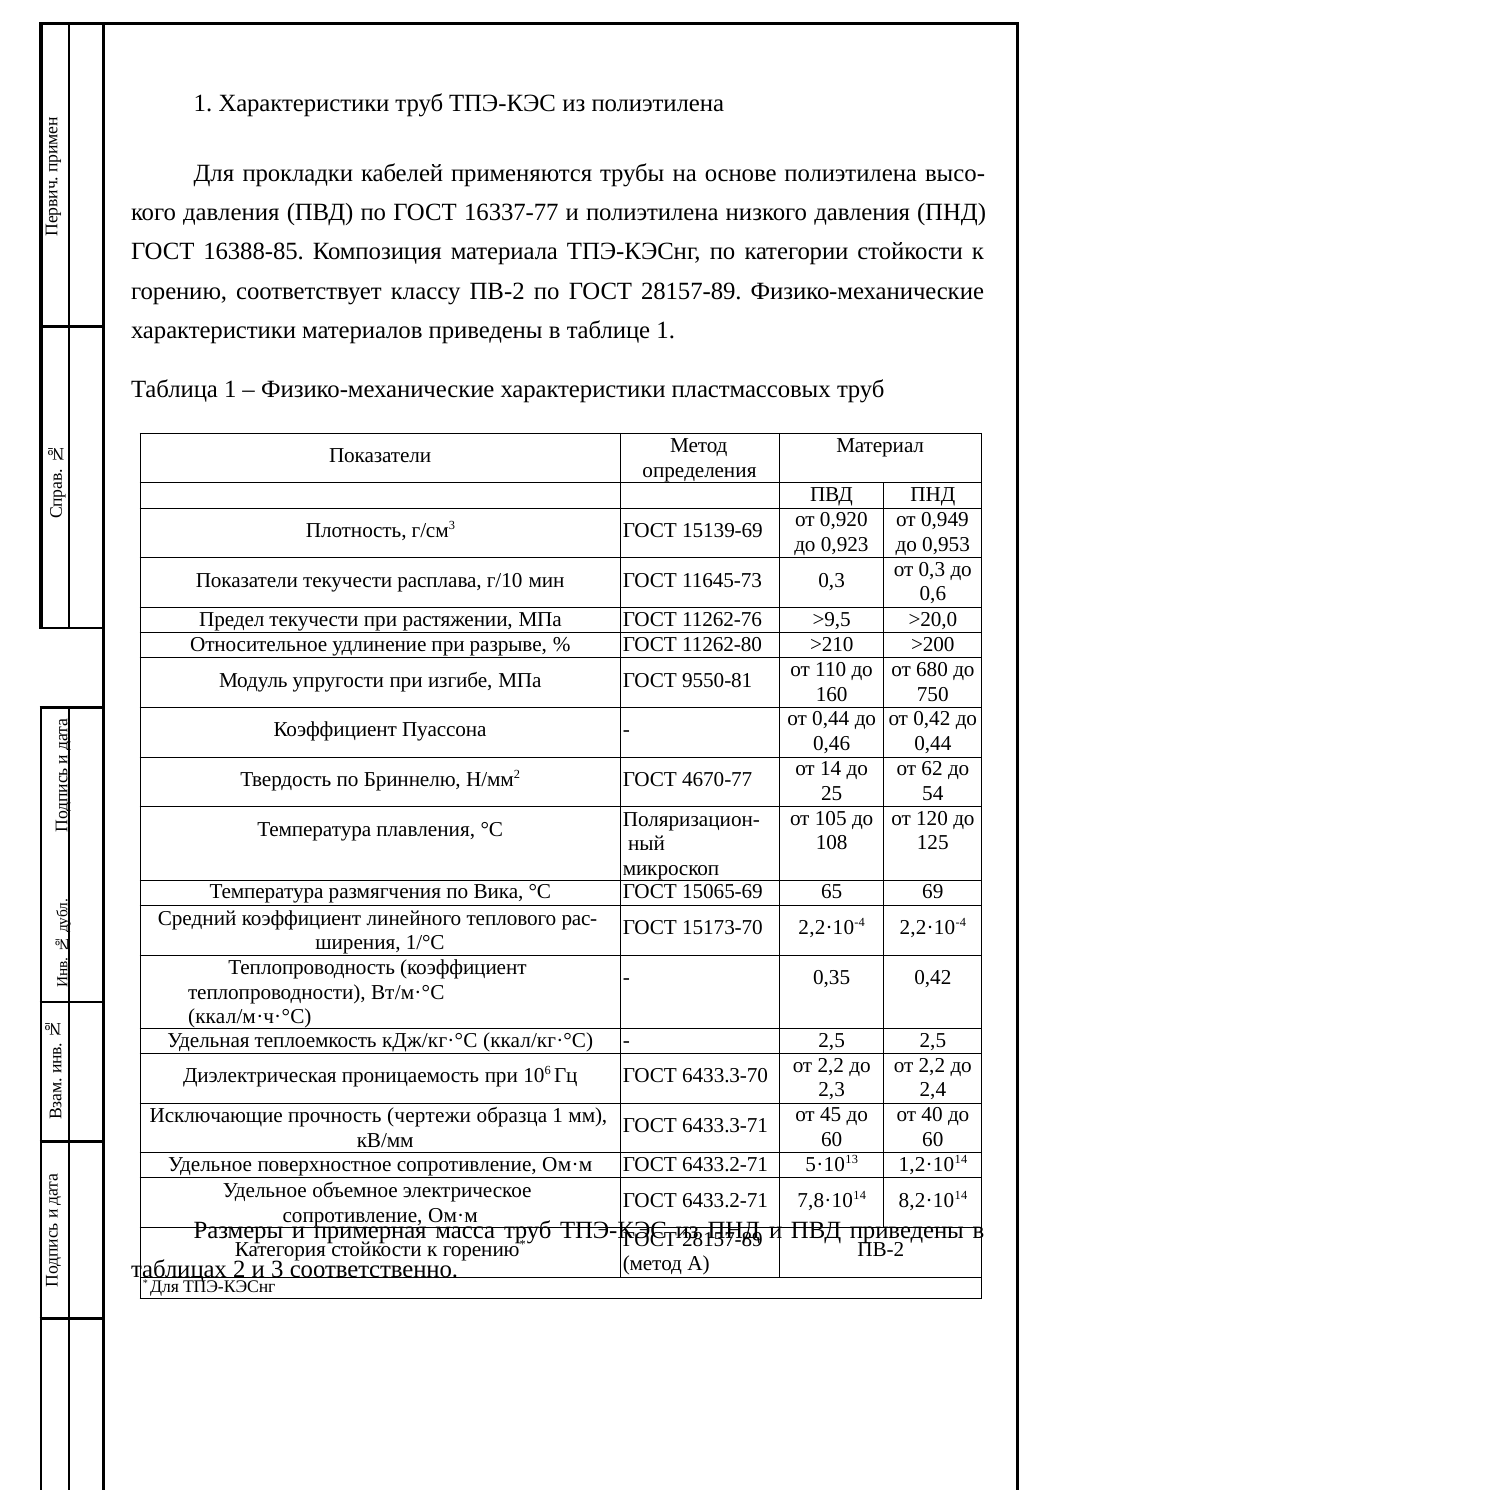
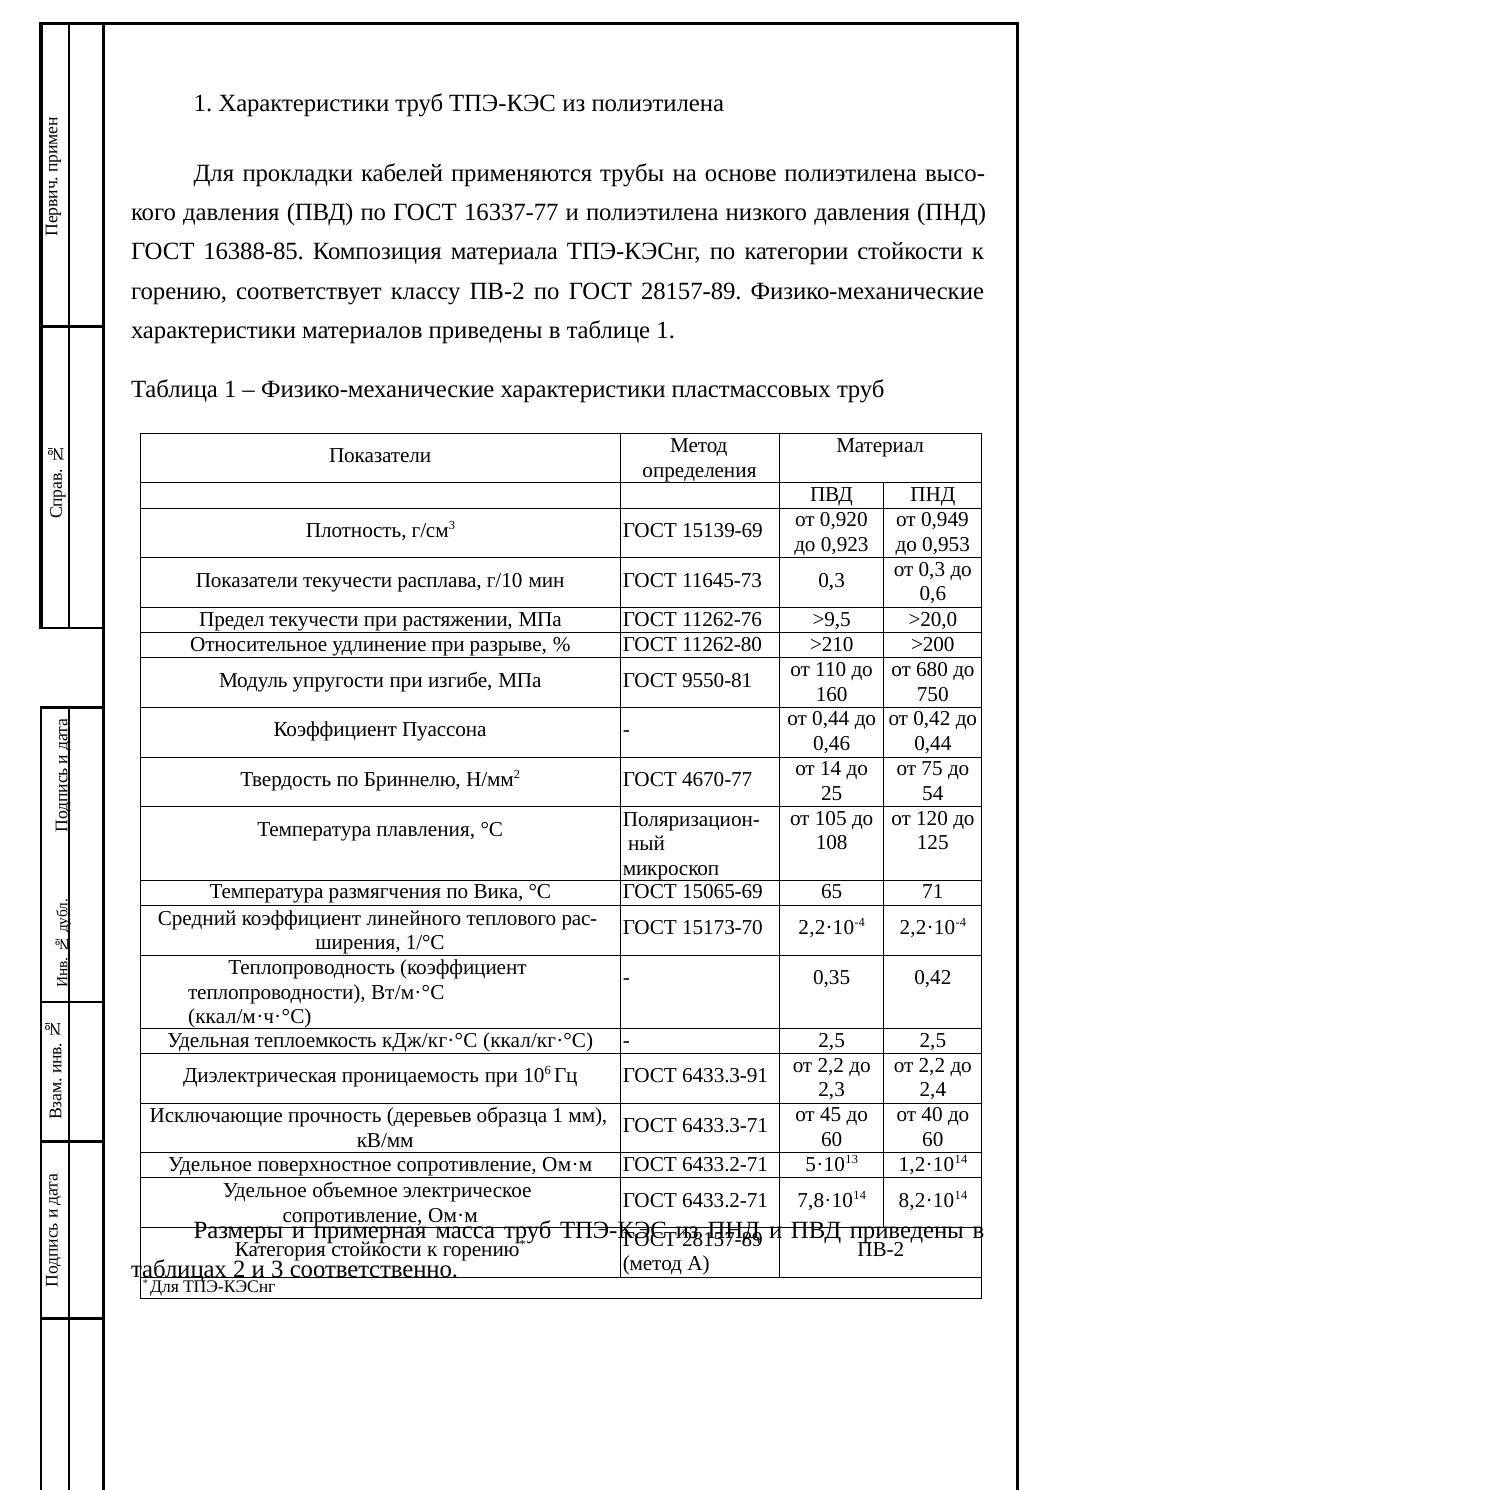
62: 62 -> 75 (932, 769)
69: 69 -> 71 (933, 892)
6433.3-70: 6433.3-70 -> 6433.3-91 (725, 1076)
чертежи: чертежи -> деревьев (429, 1116)
